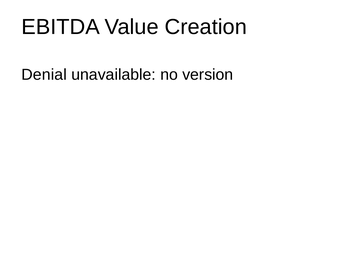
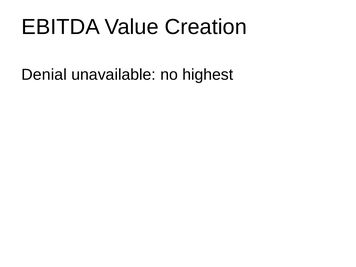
version: version -> highest (208, 75)
